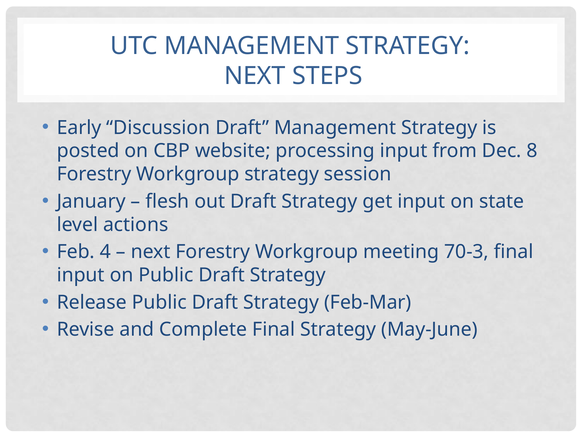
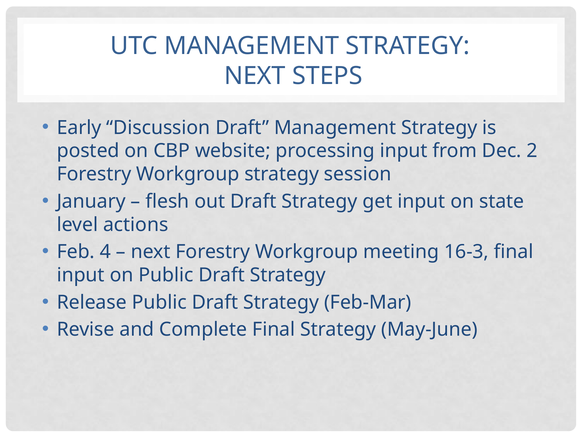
8: 8 -> 2 (532, 151)
70-3: 70-3 -> 16-3 (467, 252)
